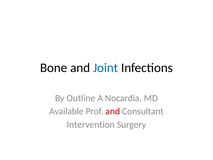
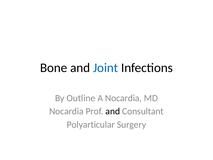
Available: Available -> Nocardia (66, 111)
and colour: red -> black (113, 111)
Intervention: Intervention -> Polyarticular (91, 124)
